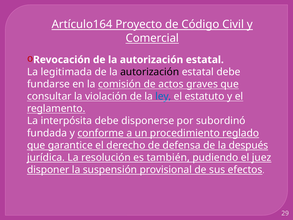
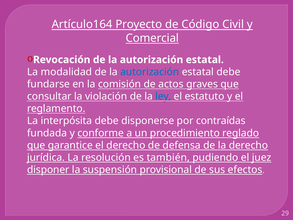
legitimada: legitimada -> modalidad (66, 72)
autorización colour: black -> blue (150, 72)
subordinó: subordinó -> contraídas (221, 121)
la después: después -> derecho (248, 145)
